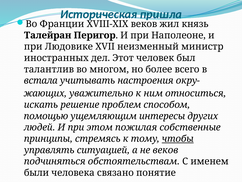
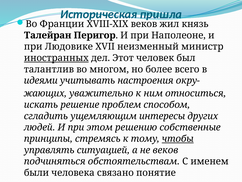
иностранных underline: none -> present (56, 58)
встала: встала -> идеями (41, 80)
помощью: помощью -> сгладить (46, 116)
пожилая: пожилая -> решению (136, 127)
